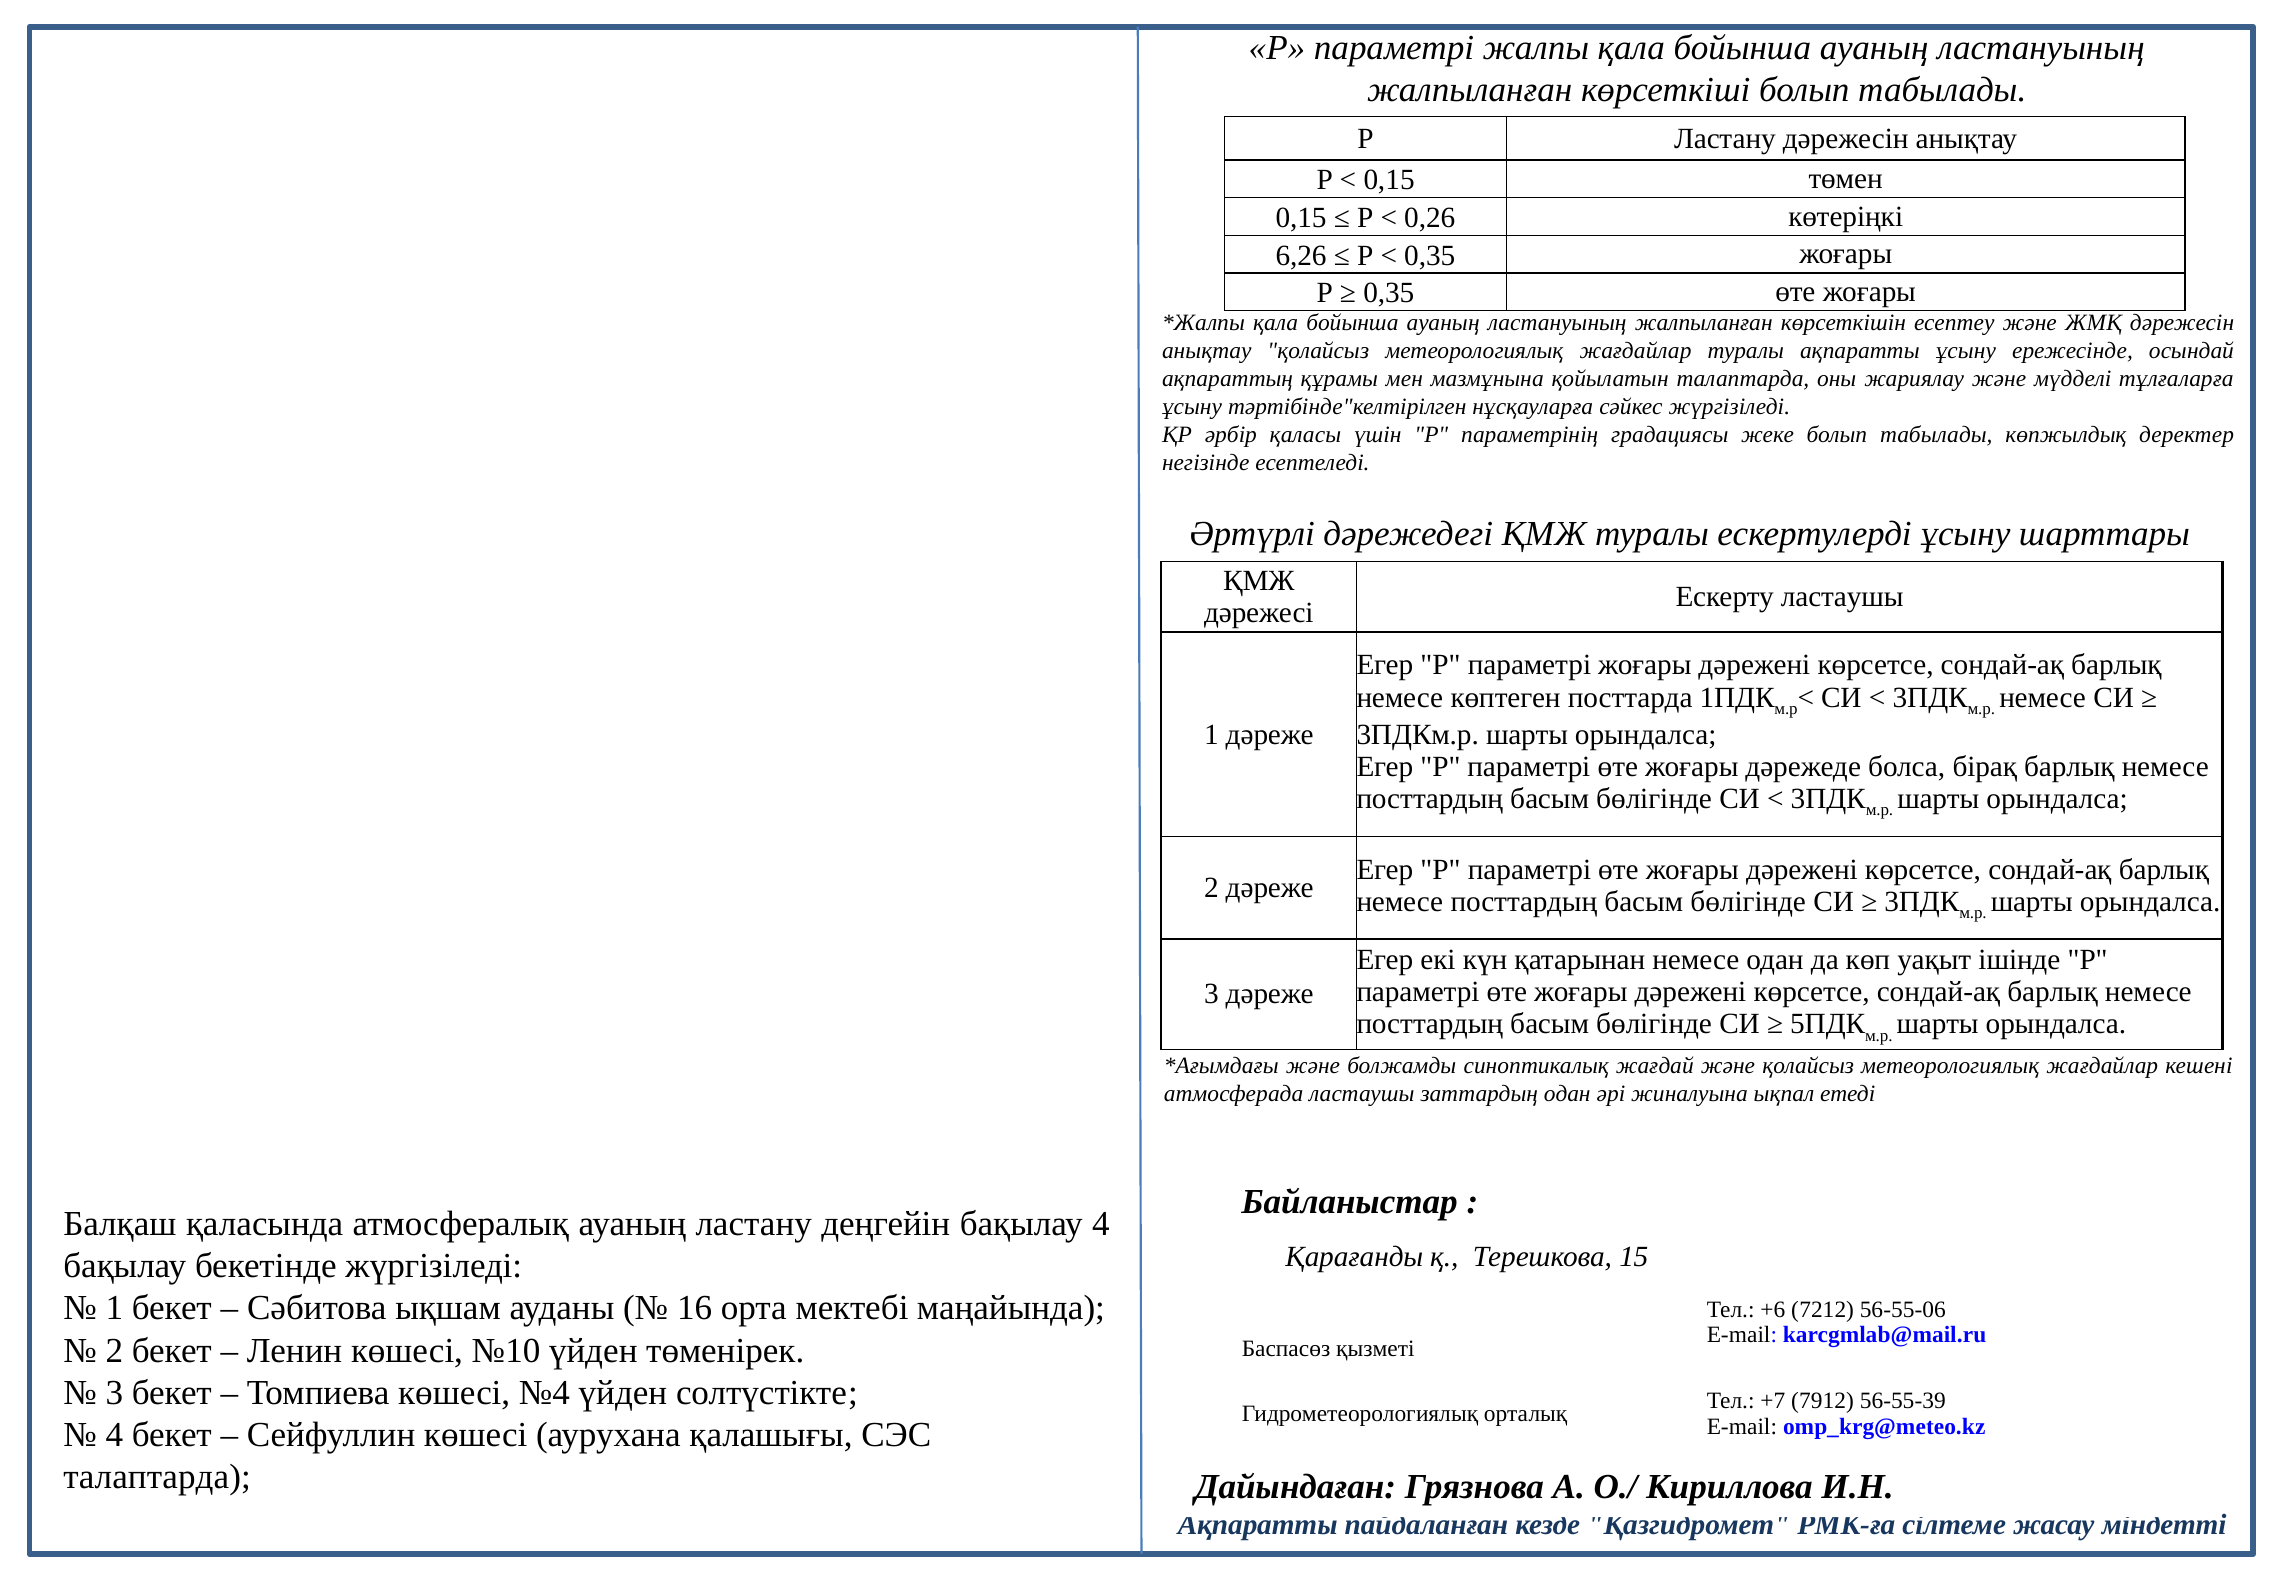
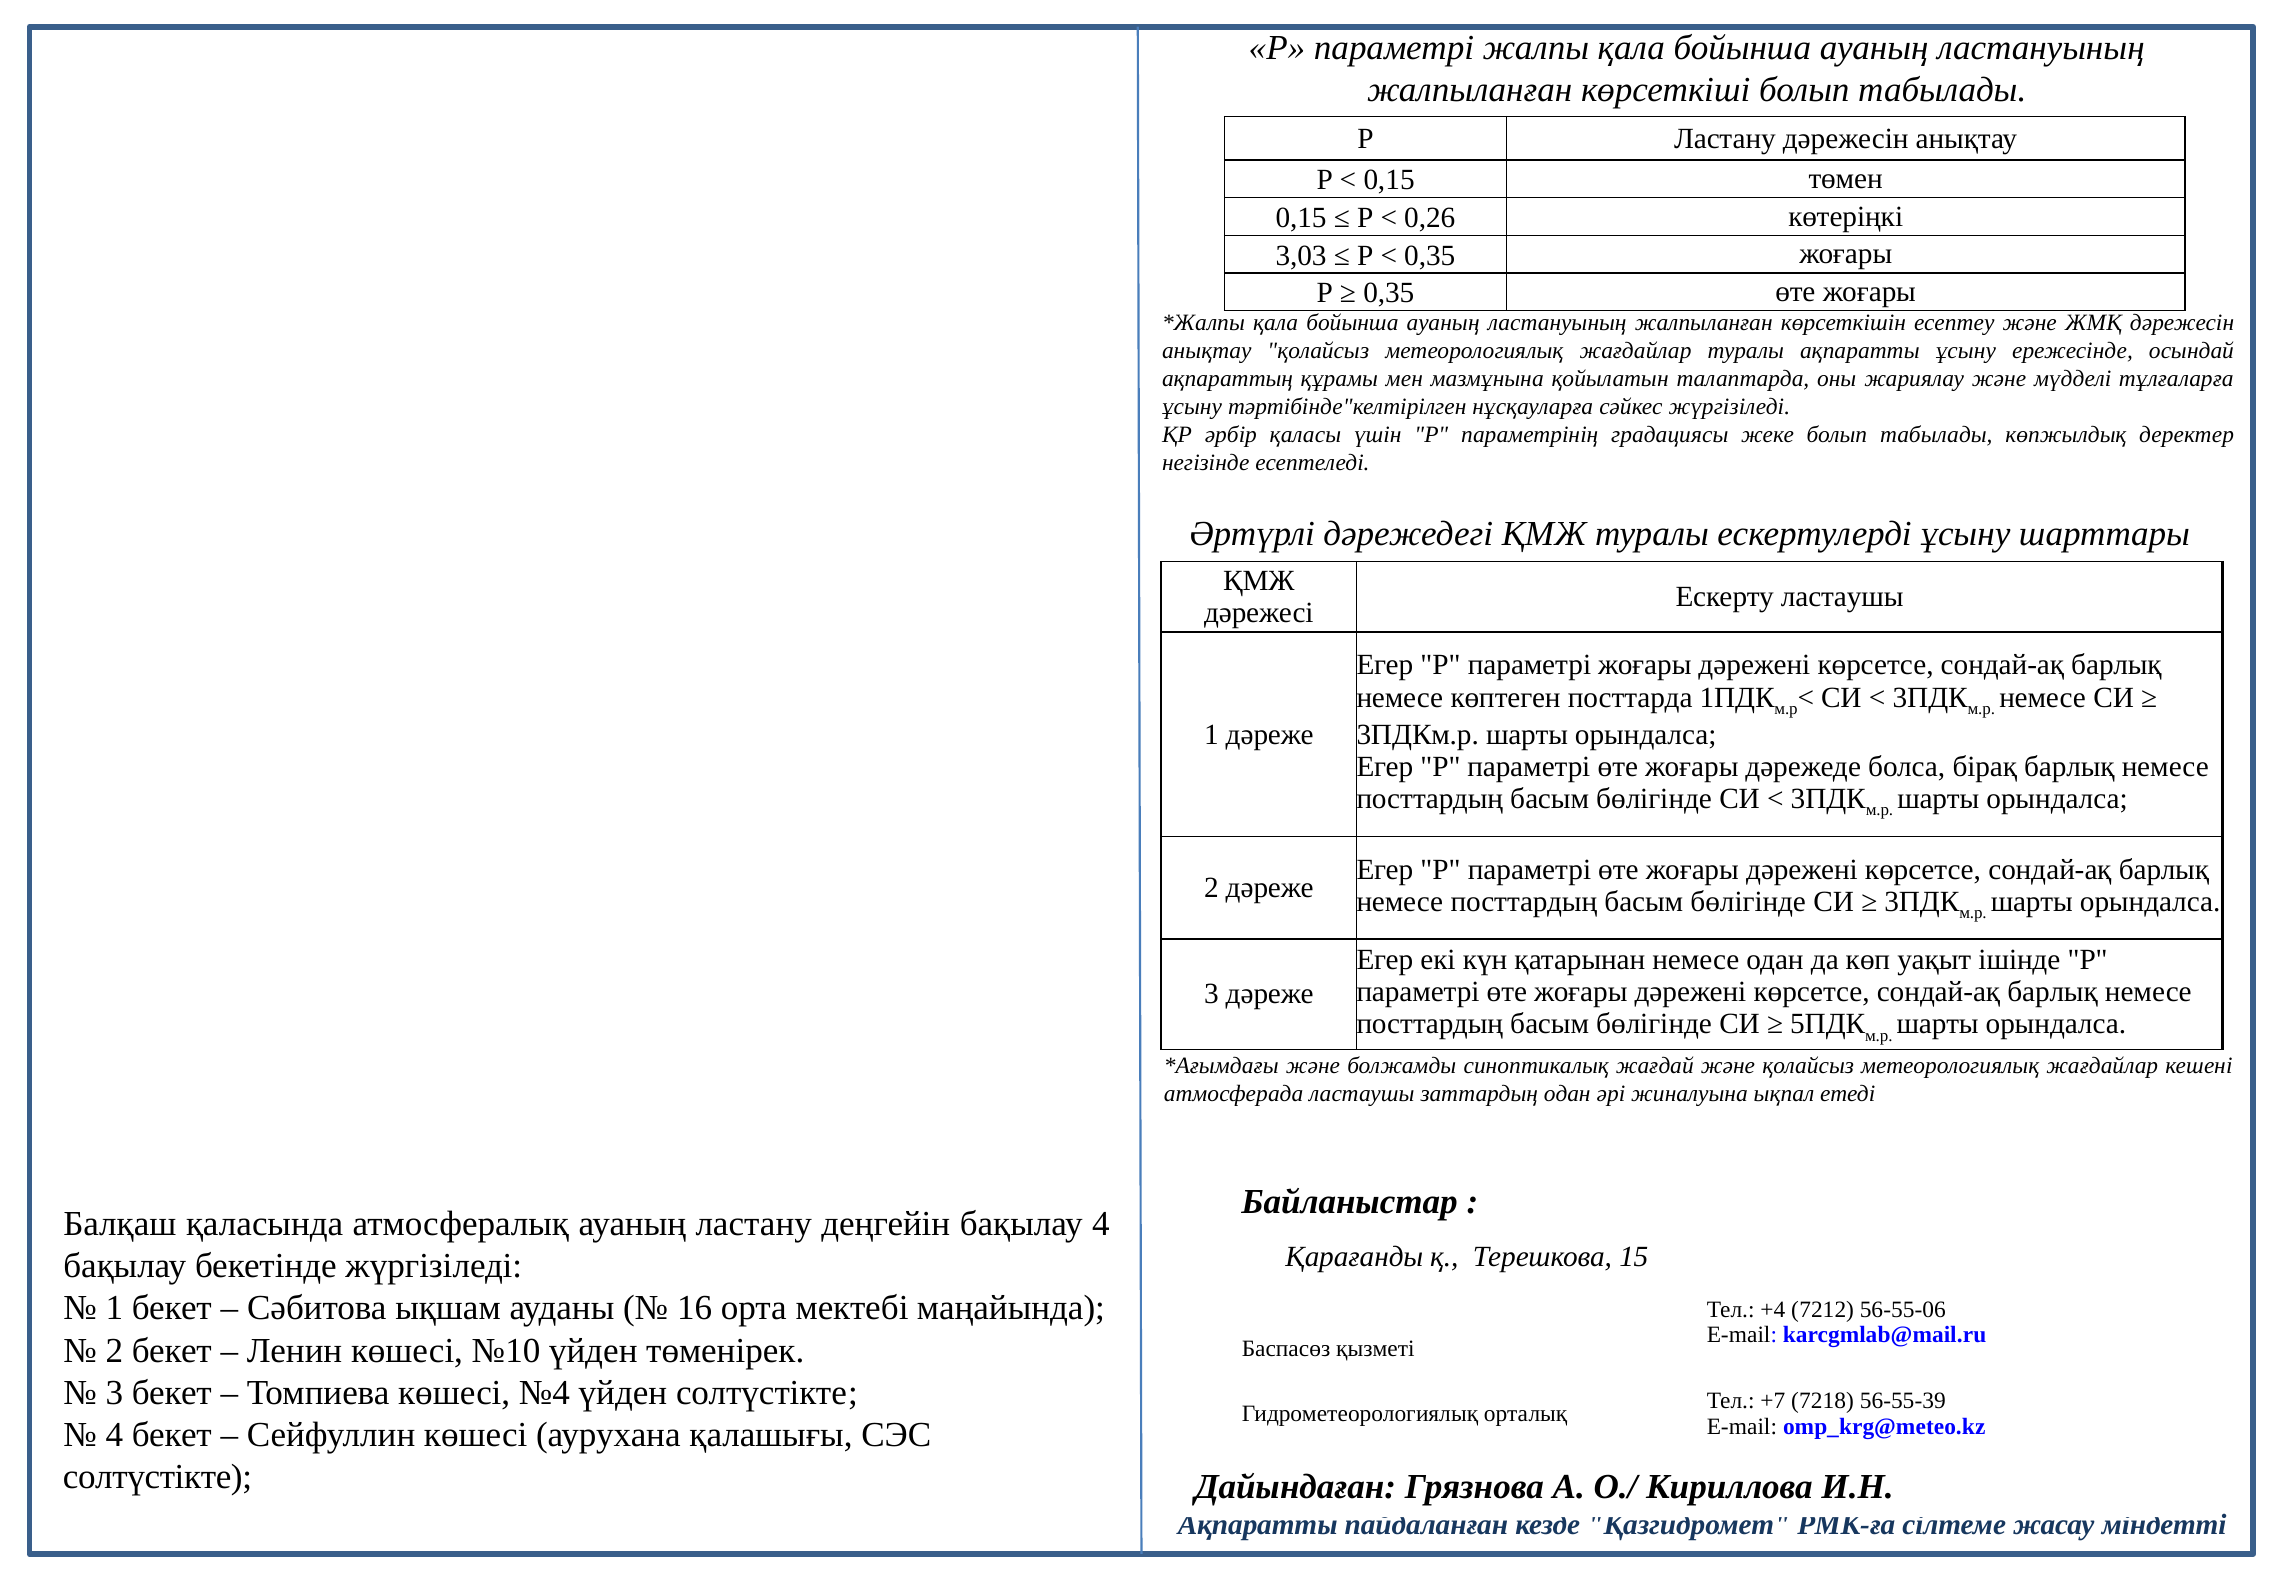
6,26: 6,26 -> 3,03 (1301, 255)
+6: +6 -> +4 (1773, 1309)
7912: 7912 -> 7218 (1823, 1400)
талаптарда: талаптарда -> солтүстікте (157, 1477)
